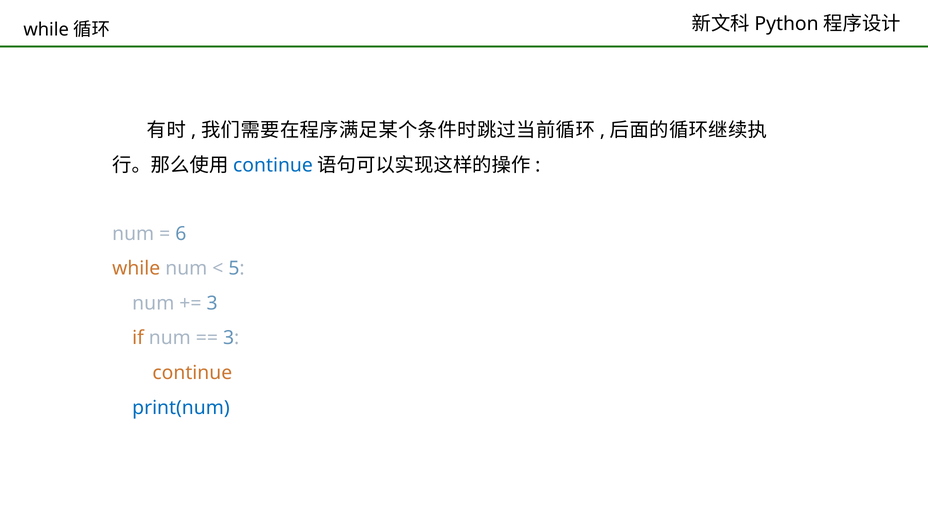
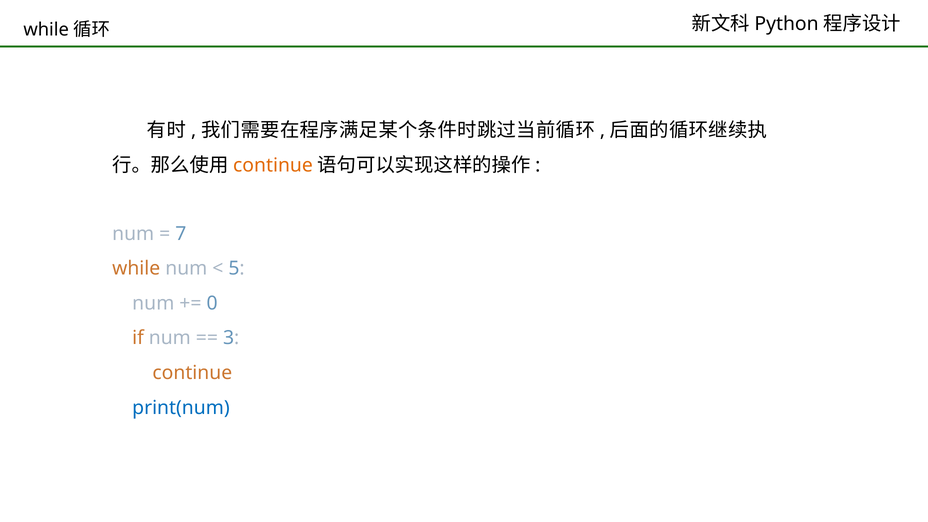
continue colour: blue -> orange (273, 165)
6: 6 -> 7 (181, 234)
3: 3 -> 0 (212, 303)
